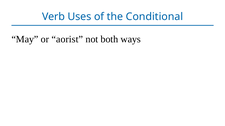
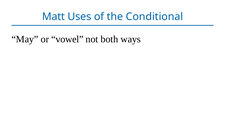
Verb: Verb -> Matt (53, 17)
aorist: aorist -> vowel (67, 39)
